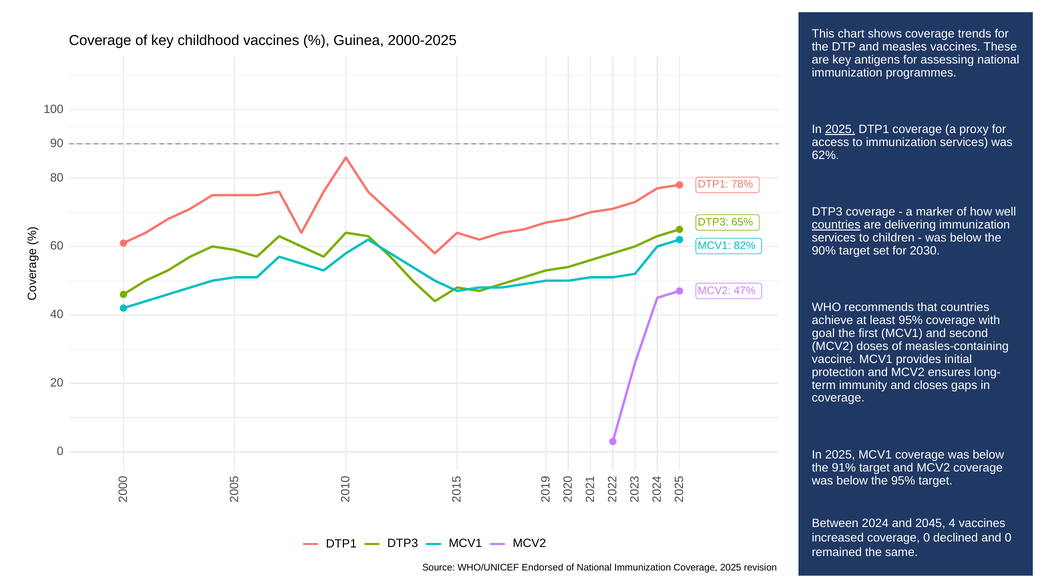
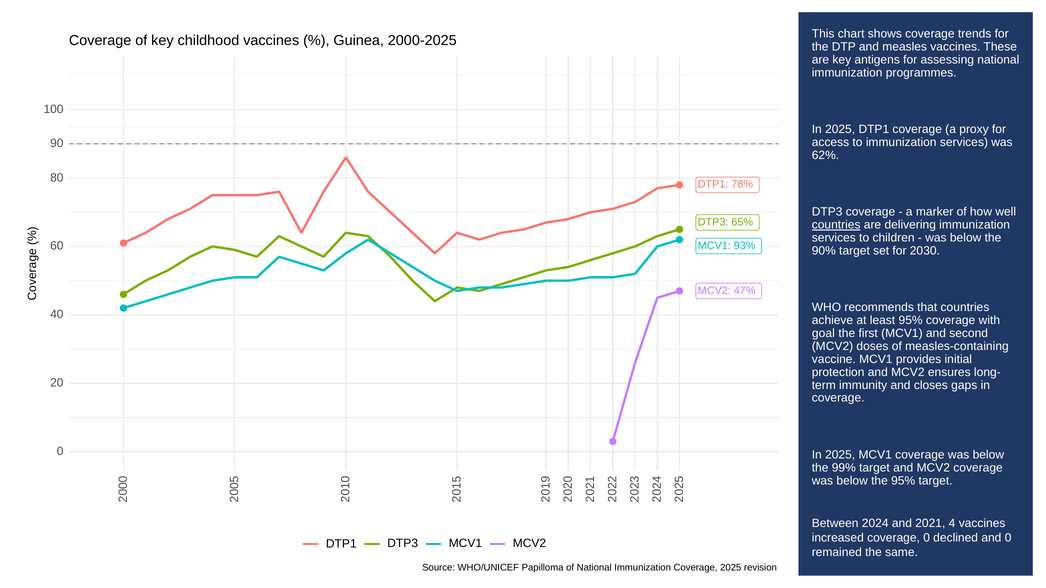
2025 underline: present -> none (840, 129)
82%: 82% -> 93% (745, 246)
91%: 91% -> 99% (844, 468)
2045: 2045 -> 2021 (930, 524)
Endorsed: Endorsed -> Papilloma (543, 568)
